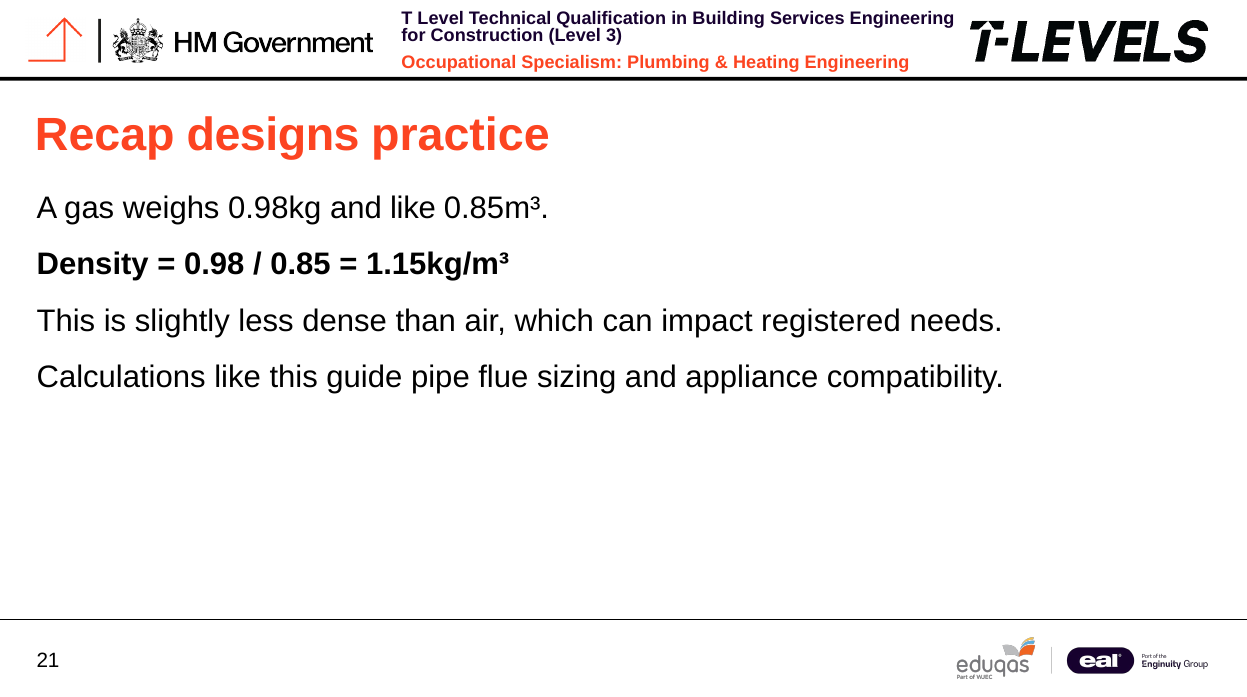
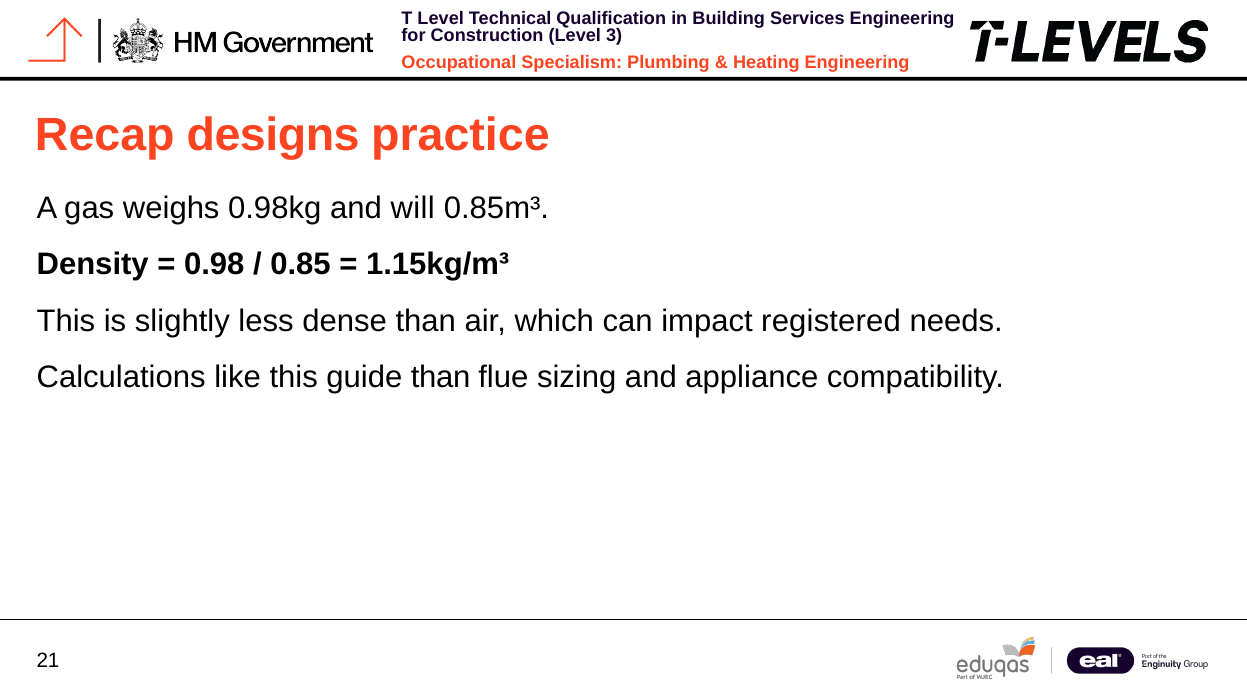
and like: like -> will (413, 208)
guide pipe: pipe -> than (441, 377)
